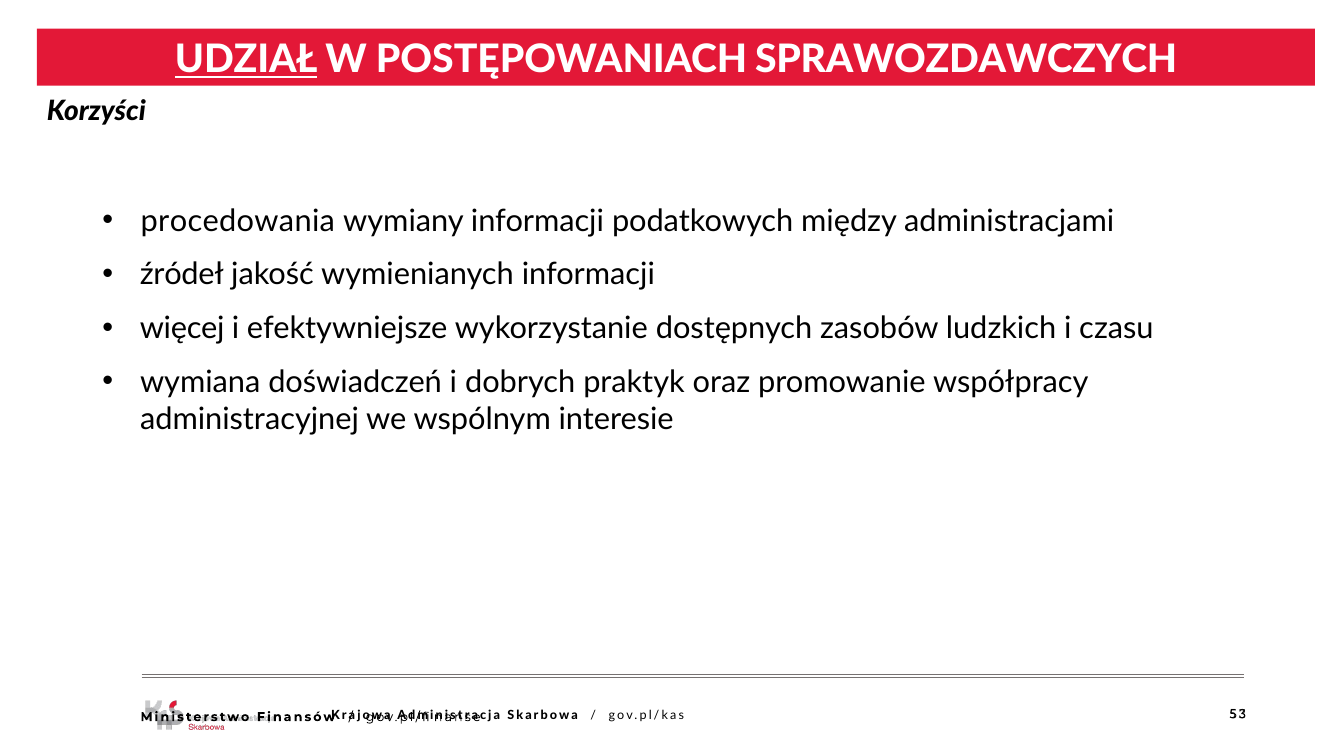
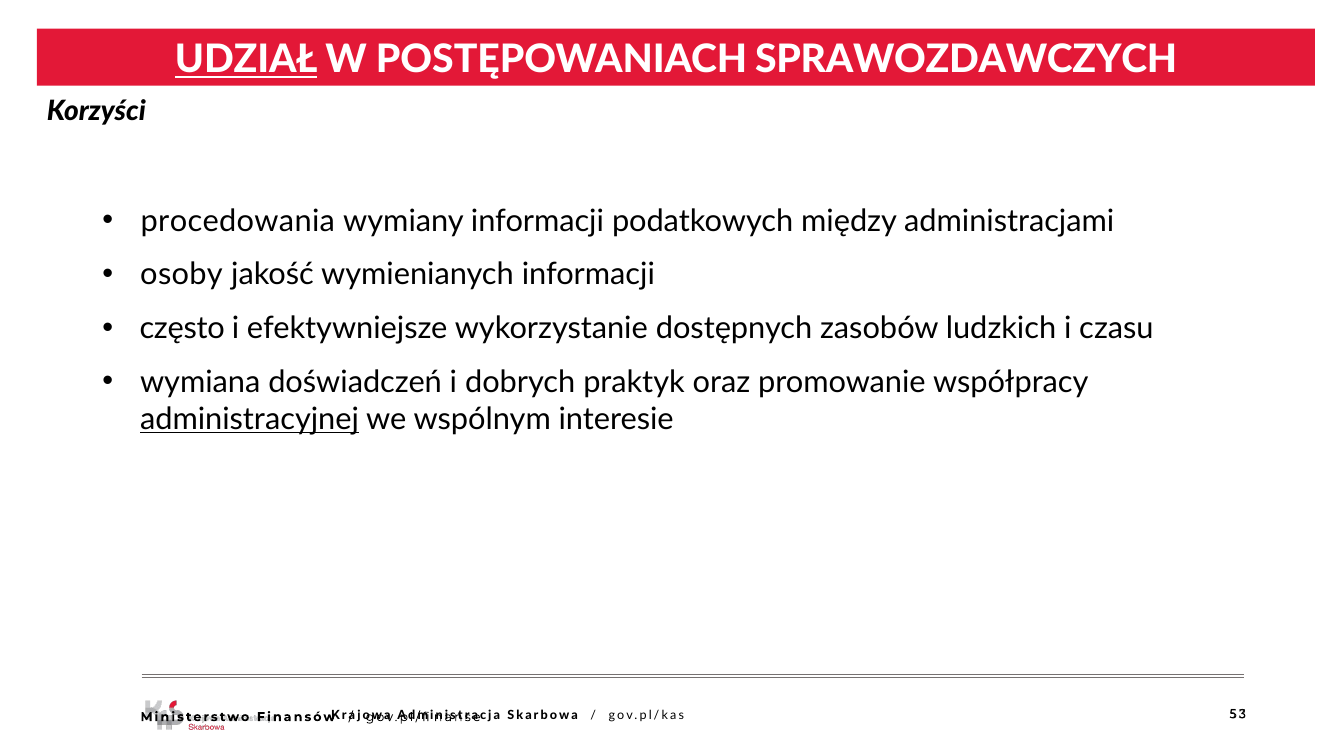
źródeł: źródeł -> osoby (182, 275)
więcej: więcej -> często (182, 329)
administracyjnej underline: none -> present (250, 419)
